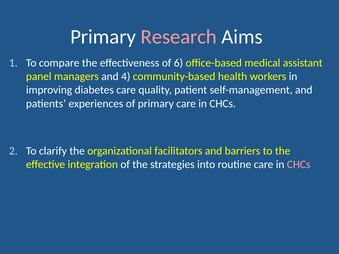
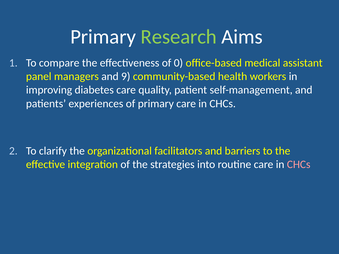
Research colour: pink -> light green (179, 37)
6: 6 -> 0 (178, 63)
4: 4 -> 9 (126, 77)
